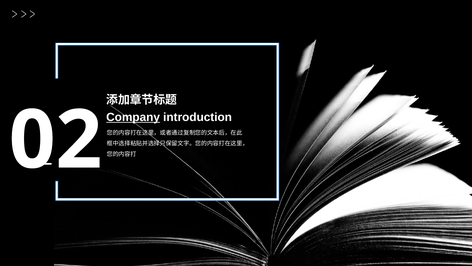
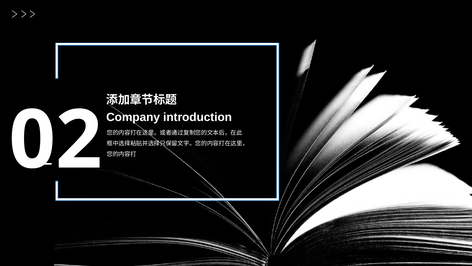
Company underline: present -> none (133, 117)
